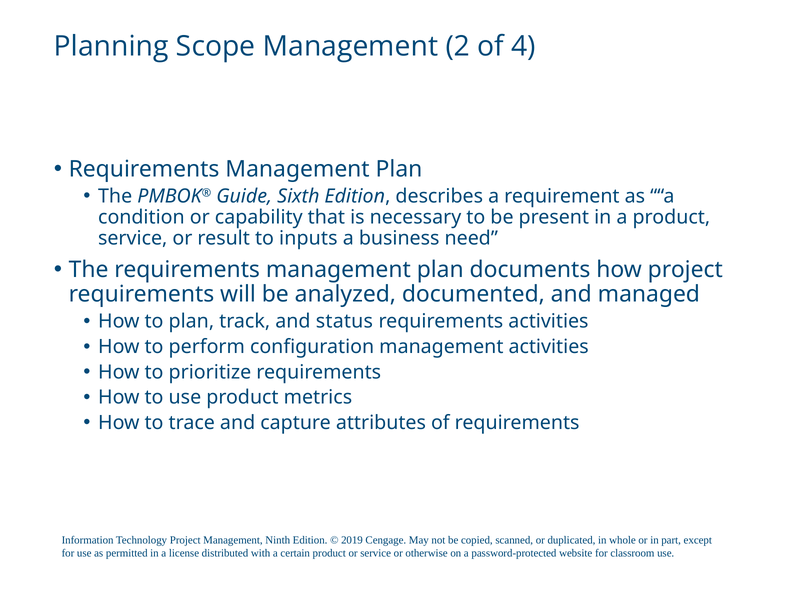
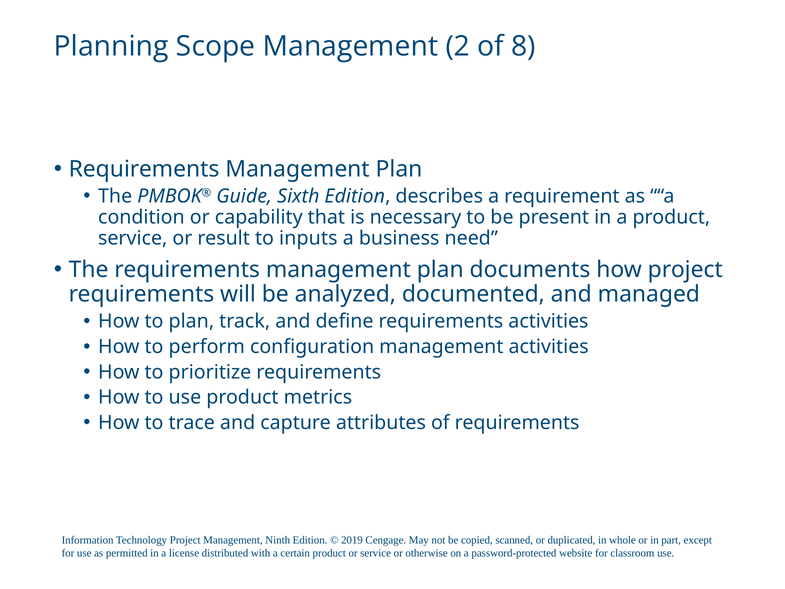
4: 4 -> 8 (524, 46)
status: status -> define (345, 321)
